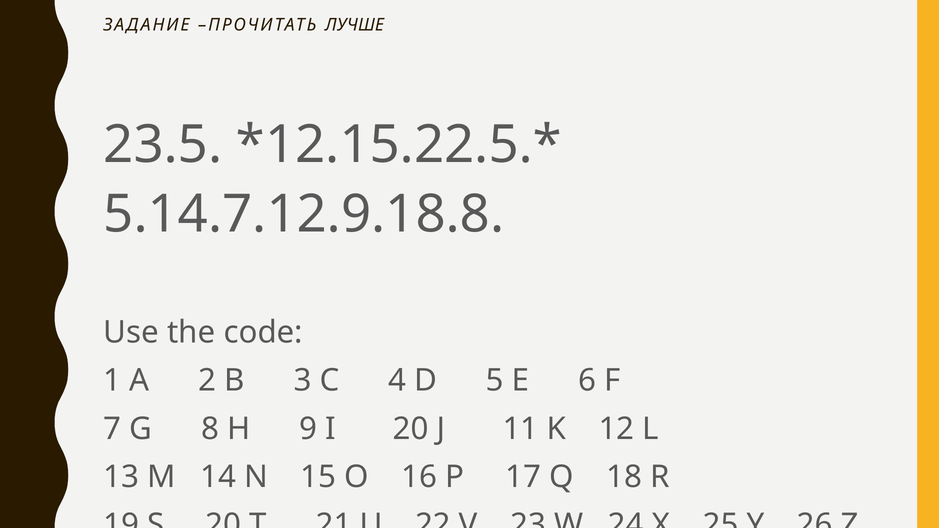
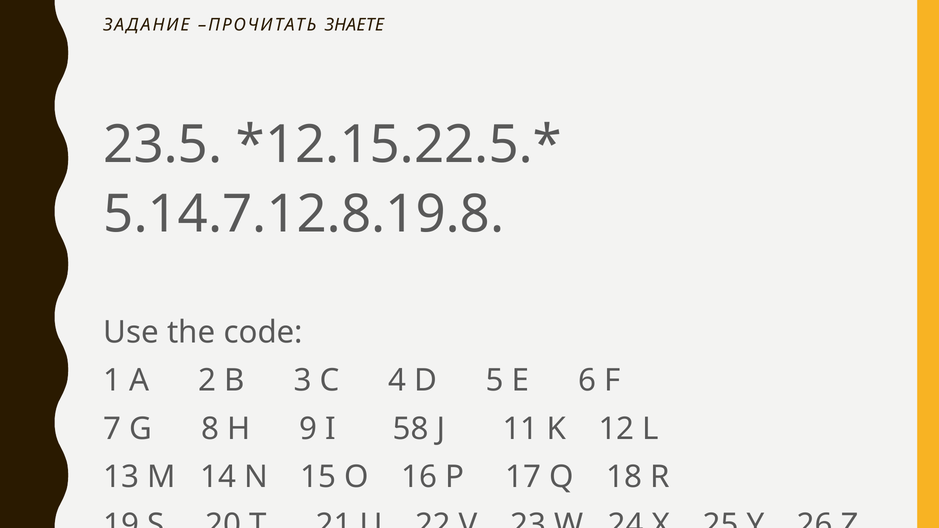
ЛУЧШЕ: ЛУЧШЕ -> ЗНАЕТЕ (354, 25)
5.14.7.12.9.18.8: 5.14.7.12.9.18.8 -> 5.14.7.12.8.19.8 (304, 215)
I 20: 20 -> 58 (411, 429)
